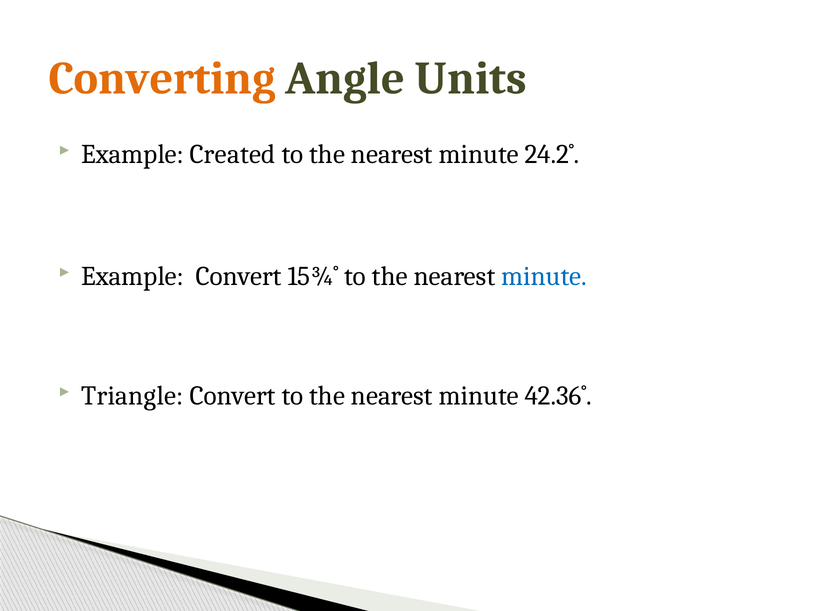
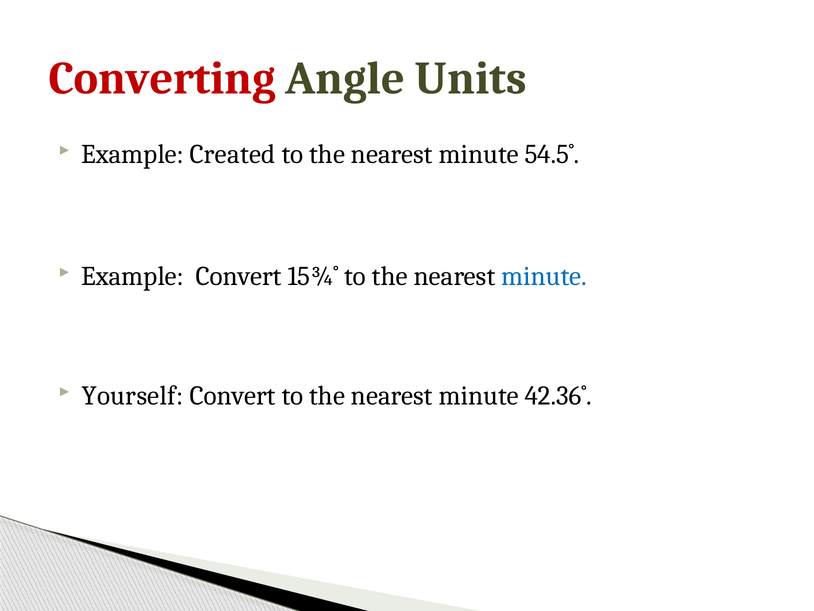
Converting colour: orange -> red (162, 79)
24.2˚: 24.2˚ -> 54.5˚ (552, 154)
Triangle: Triangle -> Yourself (132, 395)
